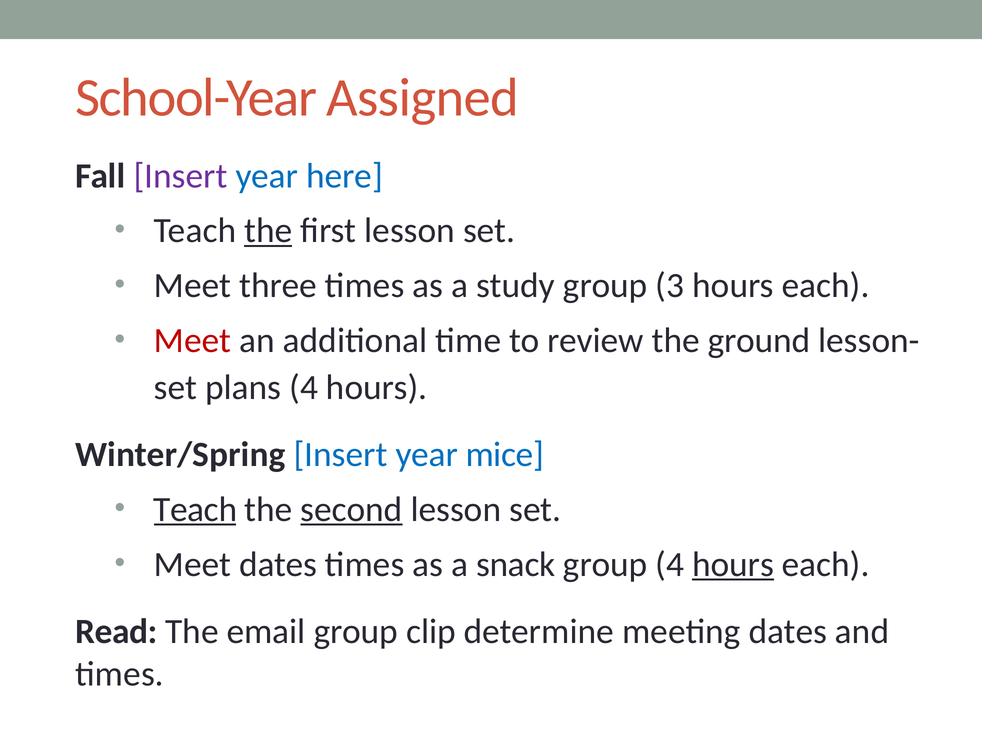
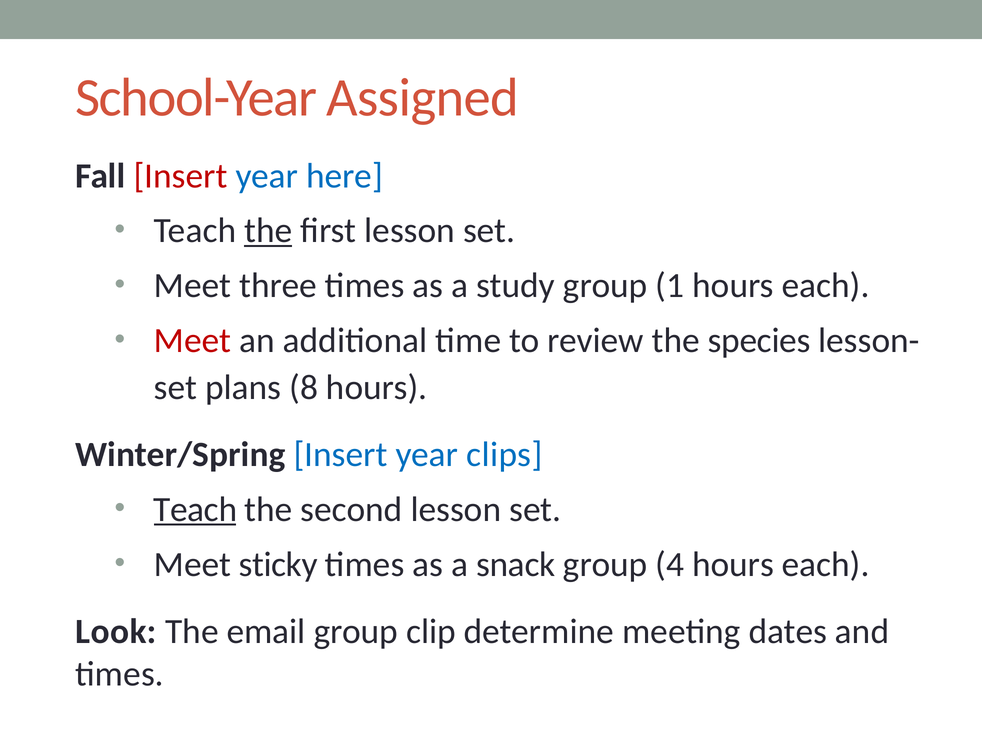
Insert colour: purple -> red (181, 176)
3: 3 -> 1 (670, 286)
ground: ground -> species (759, 341)
plans 4: 4 -> 8 (304, 388)
mice: mice -> clips (504, 455)
second underline: present -> none (351, 510)
Meet dates: dates -> sticky (278, 565)
hours underline: present -> none (733, 565)
Read: Read -> Look (116, 632)
